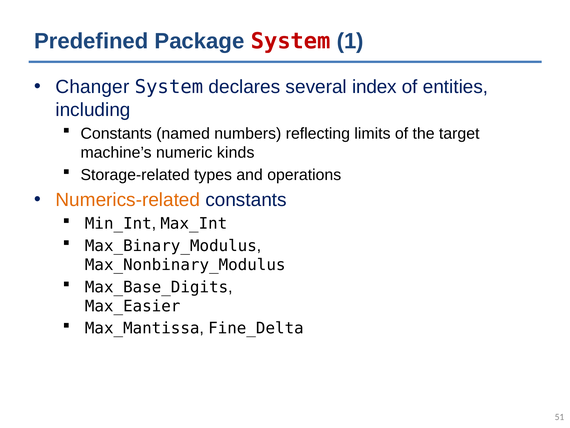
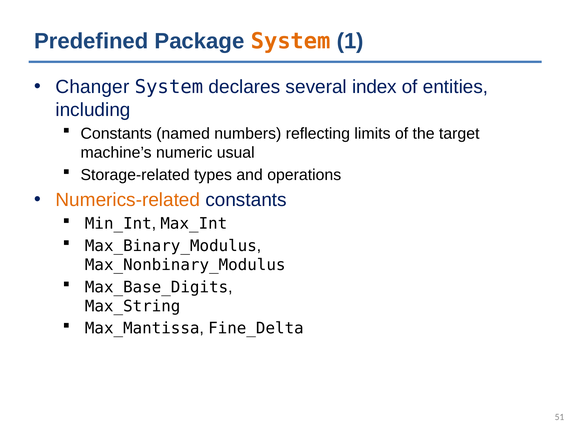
System colour: red -> orange (291, 41)
kinds: kinds -> usual (236, 152)
Max_Easier: Max_Easier -> Max_String (133, 306)
